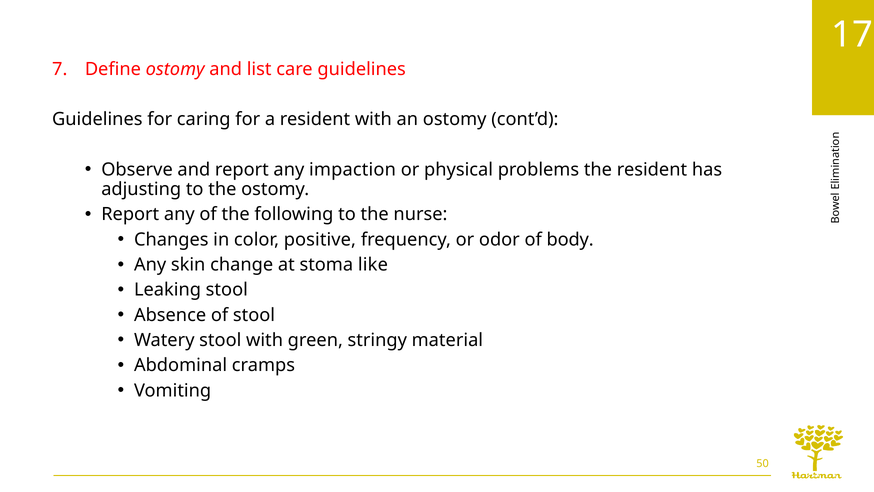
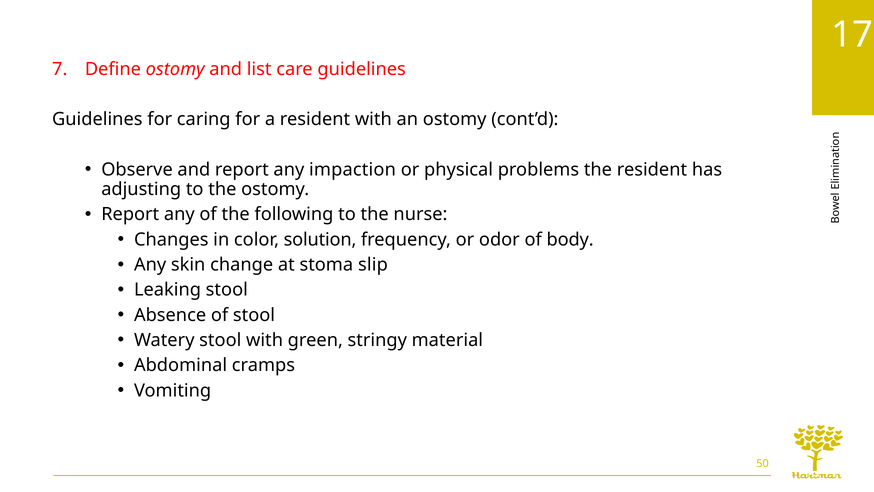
positive: positive -> solution (320, 239)
like: like -> slip (373, 265)
